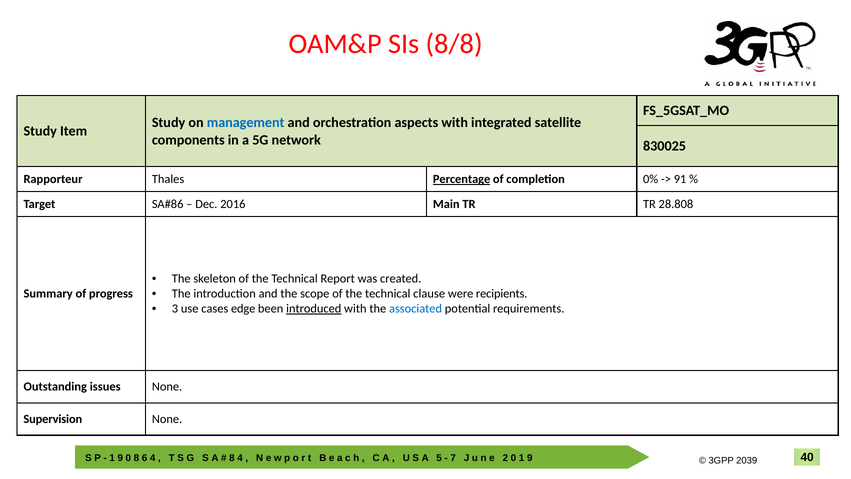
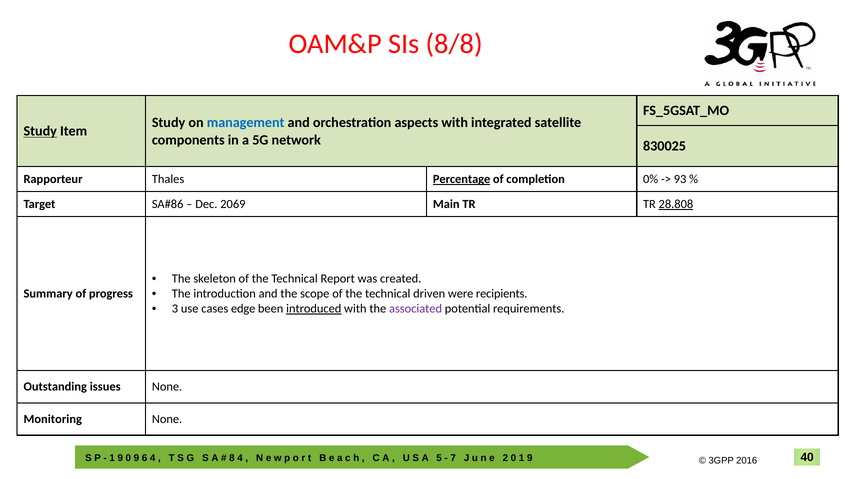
Study underline: none -> present (40, 131)
91: 91 -> 93 (680, 179)
2016: 2016 -> 2069 (233, 204)
28.808 underline: none -> present (676, 204)
clause: clause -> driven (429, 293)
associated colour: blue -> purple (416, 309)
Supervision: Supervision -> Monitoring (53, 419)
8: 8 -> 9 (136, 458)
2039: 2039 -> 2016 (747, 461)
